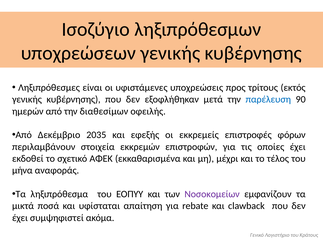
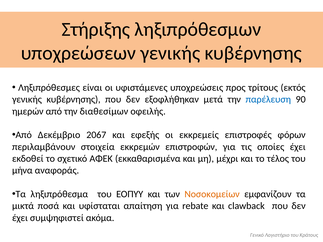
Ισοζύγιο: Ισοζύγιο -> Στήριξης (96, 29)
2035: 2035 -> 2067 (96, 135)
Νοσοκομείων colour: purple -> orange (212, 194)
